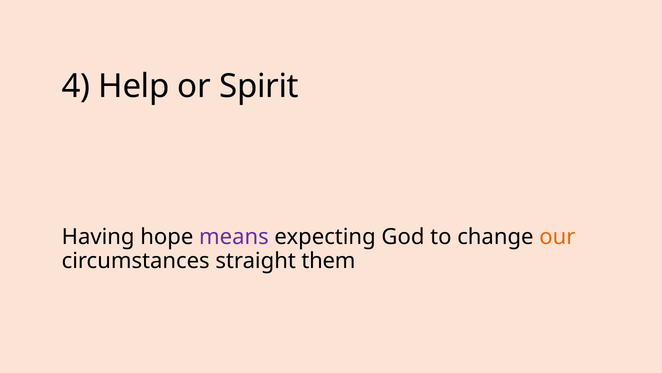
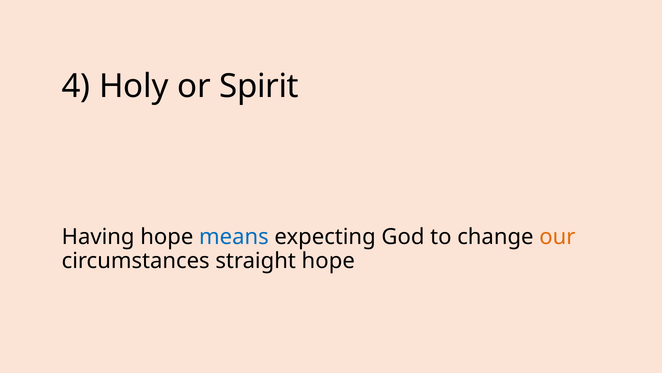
Help: Help -> Holy (134, 86)
means colour: purple -> blue (234, 237)
straight them: them -> hope (328, 260)
